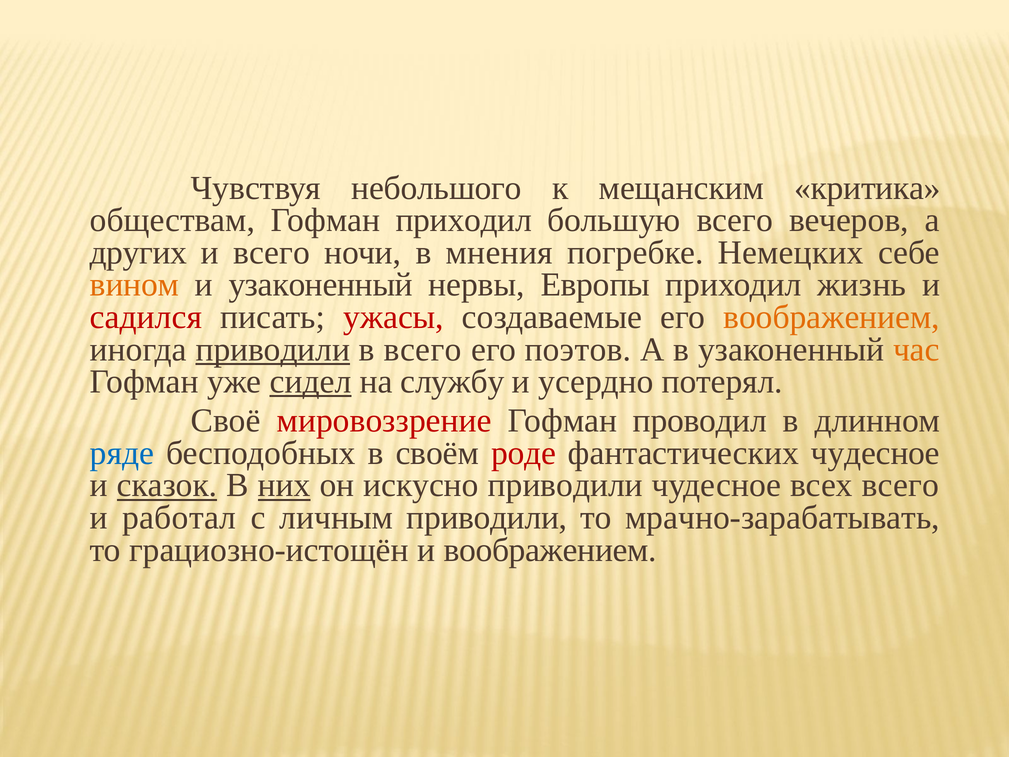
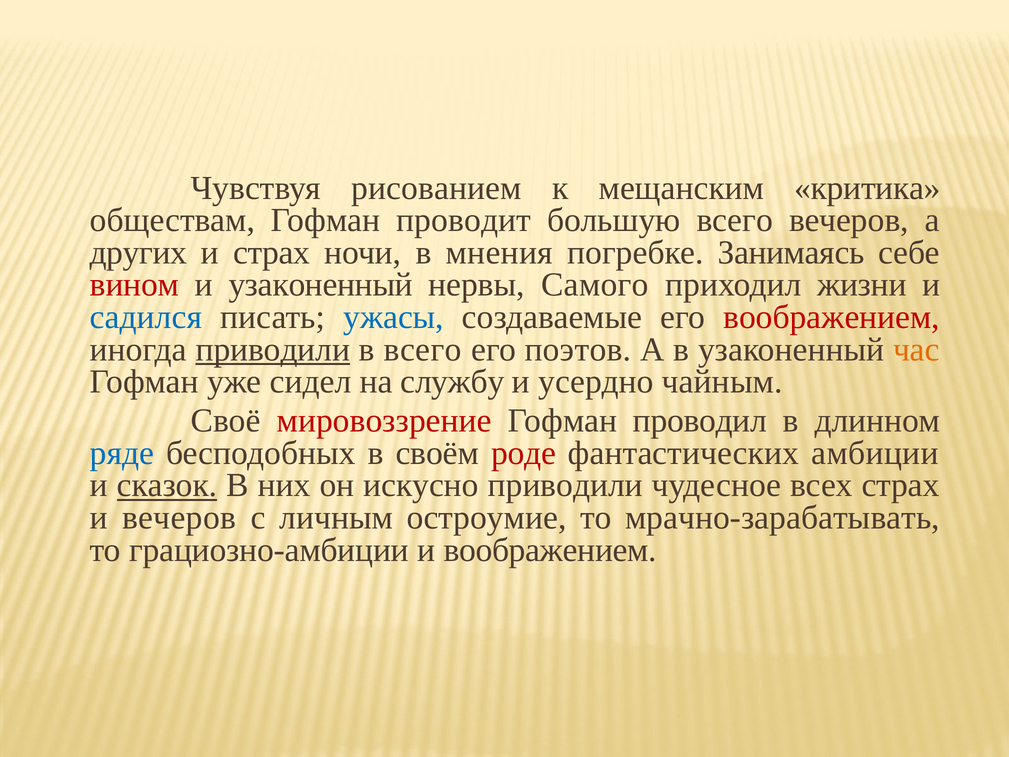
небольшого: небольшого -> рисованием (436, 188)
Гофман приходил: приходил -> проводит (464, 220)
и всего: всего -> страх (272, 252)
Немецких: Немецких -> Занимаясь (791, 252)
вином colour: orange -> red (135, 285)
Европы: Европы -> Самого (595, 285)
жизнь: жизнь -> жизни (862, 285)
садился colour: red -> blue (146, 317)
ужасы colour: red -> blue (394, 317)
воображением colour: orange -> red (832, 317)
сидел underline: present -> none (311, 382)
потерял: потерял -> чайным (722, 382)
фантастических чудесное: чудесное -> амбиции (875, 453)
них underline: present -> none (284, 485)
всех всего: всего -> страх (901, 485)
и работал: работал -> вечеров (179, 518)
личным приводили: приводили -> остроумие (487, 518)
грациозно-истощён: грациозно-истощён -> грациозно-амбиции (269, 550)
